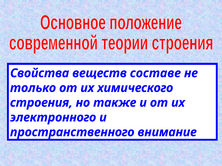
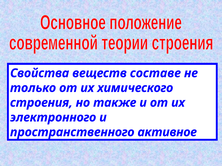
внимание: внимание -> активное (167, 133)
